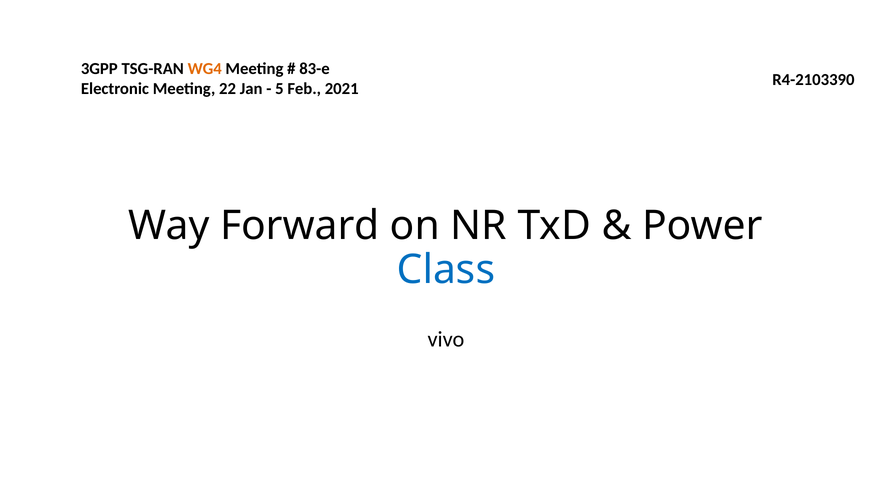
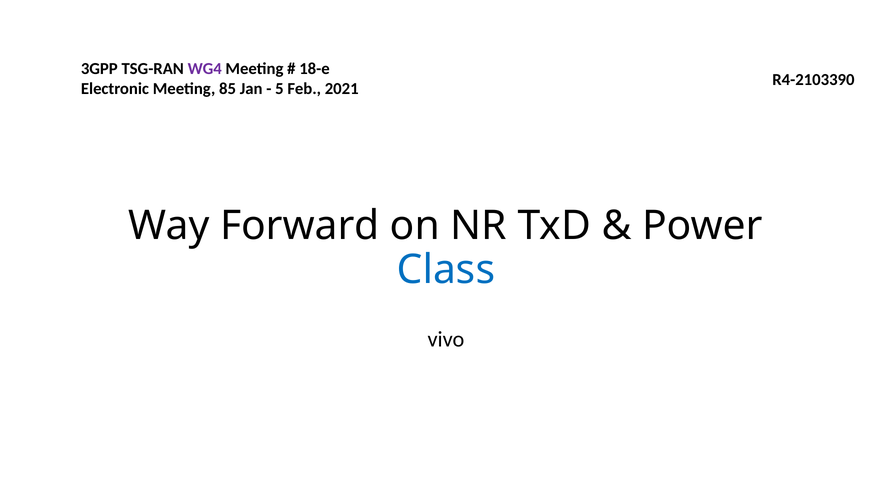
WG4 colour: orange -> purple (205, 69)
83-e: 83-e -> 18-e (314, 69)
22: 22 -> 85 (228, 89)
